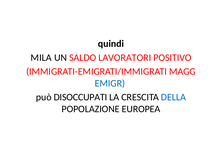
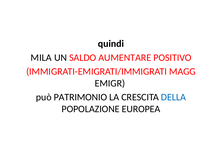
LAVORATORI: LAVORATORI -> AUMENTARE (125, 57)
EMIGR colour: blue -> black (110, 83)
DISOCCUPATI: DISOCCUPATI -> PATRIMONIO (80, 97)
